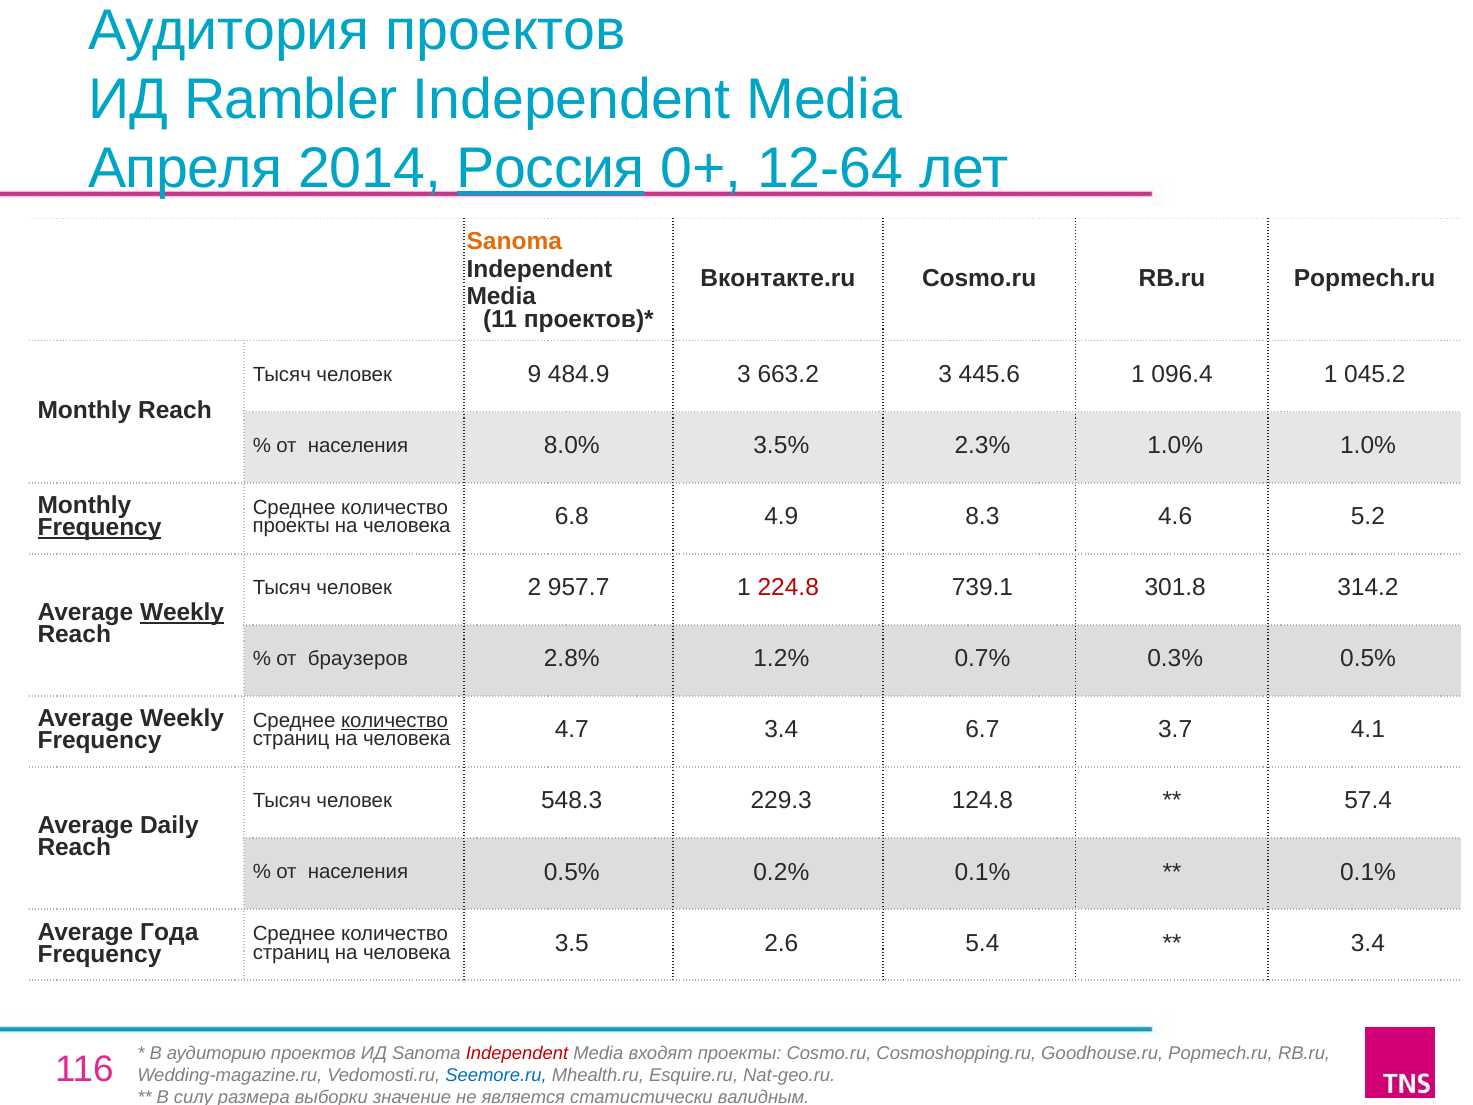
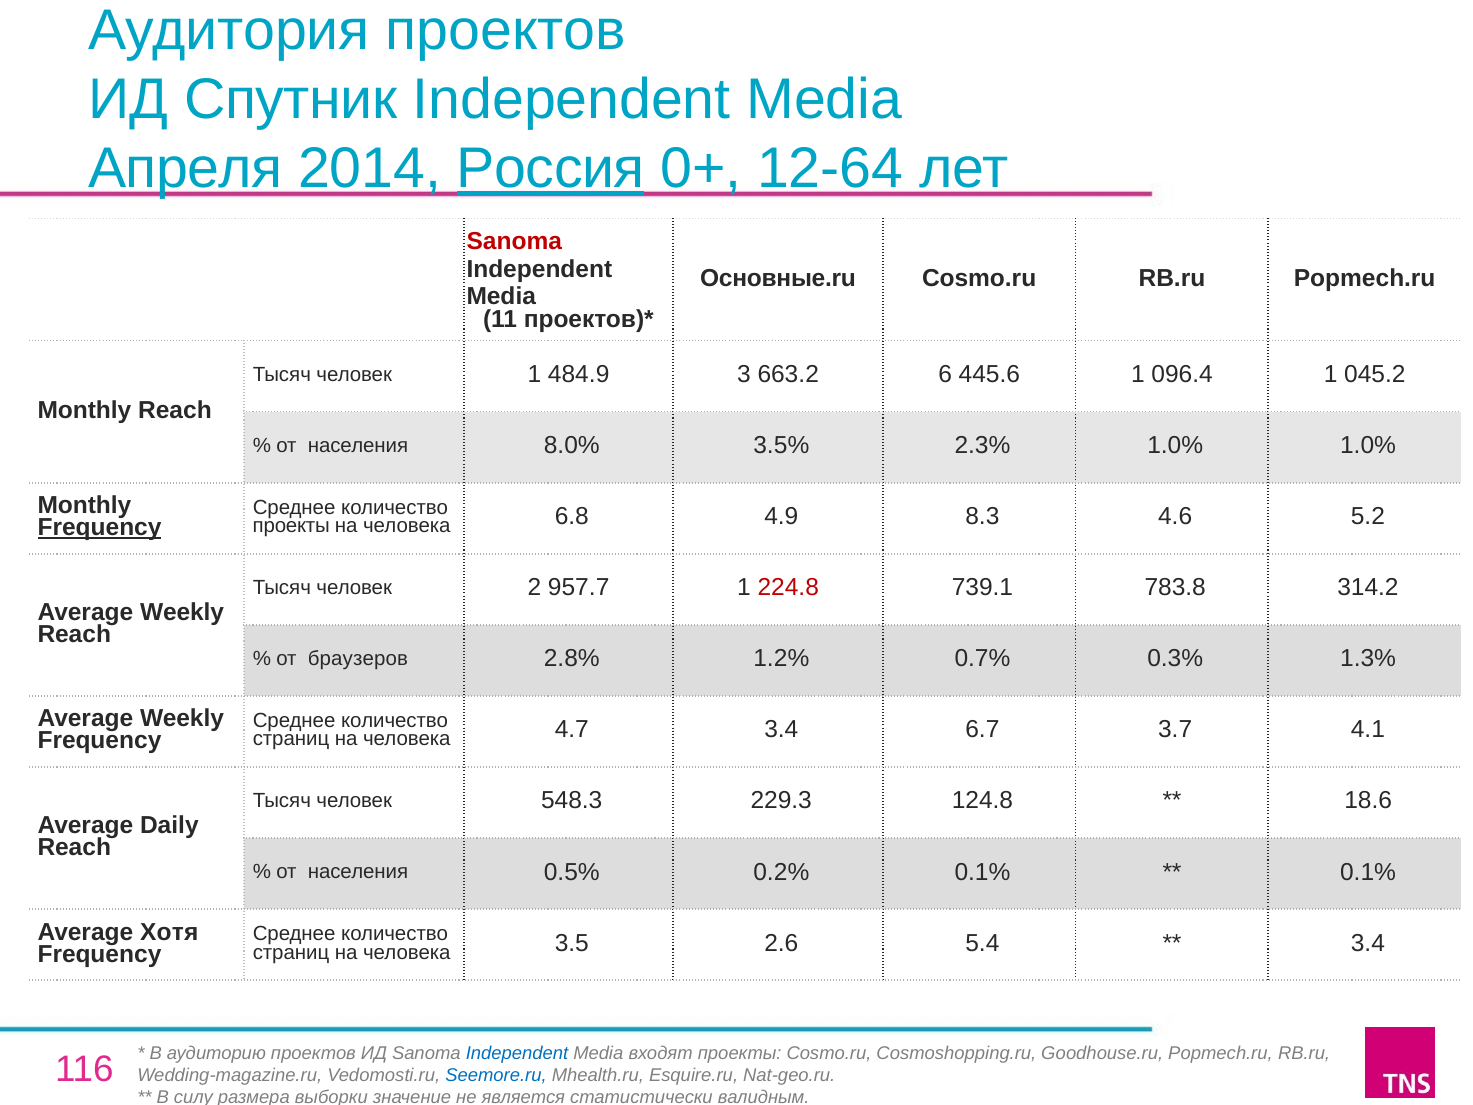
Rambler: Rambler -> Спутник (291, 100)
Sanoma colour: orange -> red (514, 242)
Вконтакте.ru: Вконтакте.ru -> Основные.ru (778, 278)
человек 9: 9 -> 1 (534, 374)
663.2 3: 3 -> 6 (945, 374)
301.8: 301.8 -> 783.8 (1175, 588)
Weekly underline: present -> none (182, 612)
0.3% 0.5%: 0.5% -> 1.3% (1368, 659)
количество underline: present -> none (395, 721)
57.4: 57.4 -> 18.6 (1368, 801)
Года: Года -> Хотя (169, 932)
Independent colour: red -> blue (517, 1053)
